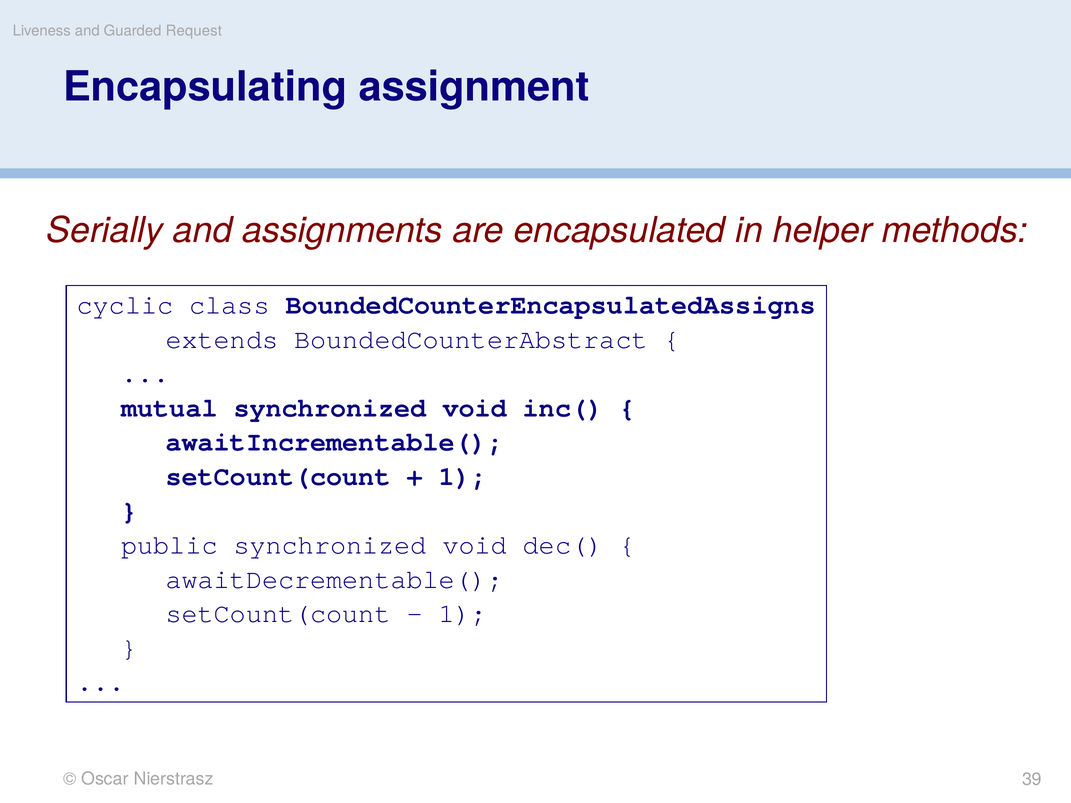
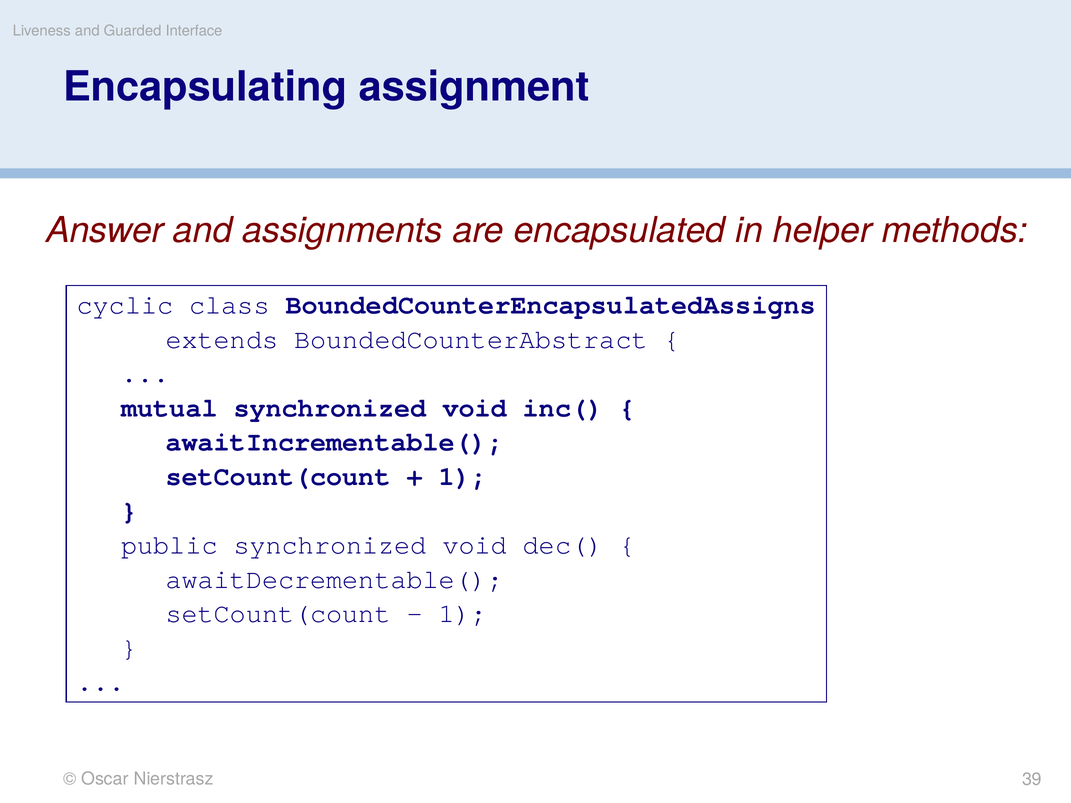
Request: Request -> Interface (194, 31)
Serially: Serially -> Answer (105, 231)
